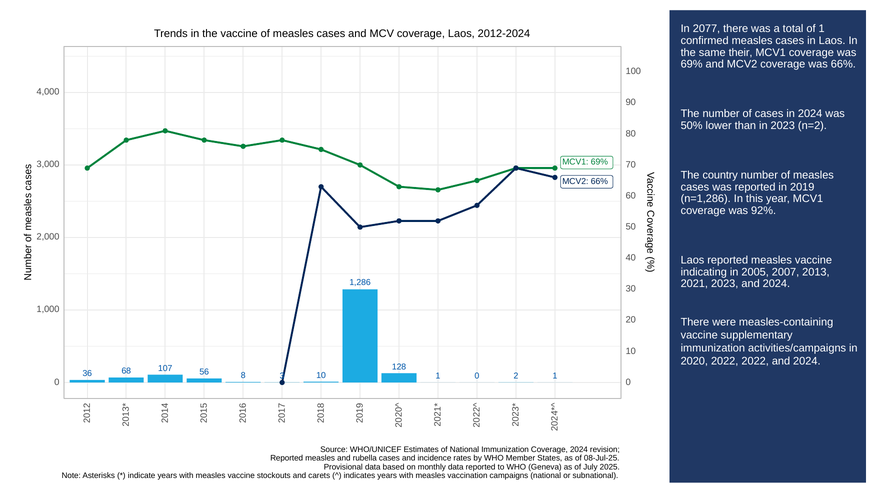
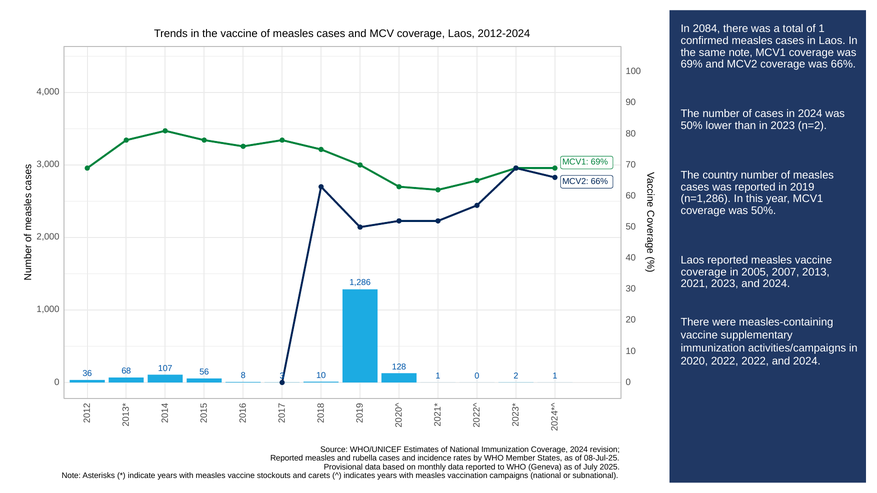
2077: 2077 -> 2084 (706, 29)
same their: their -> note (741, 53)
coverage was 92%: 92% -> 50% (764, 211)
indicating: indicating -> coverage (704, 272)
